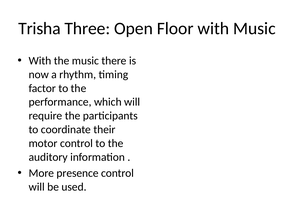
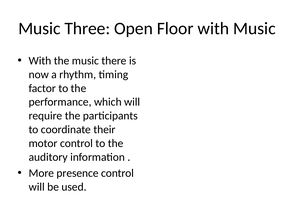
Trisha: Trisha -> Music (39, 28)
